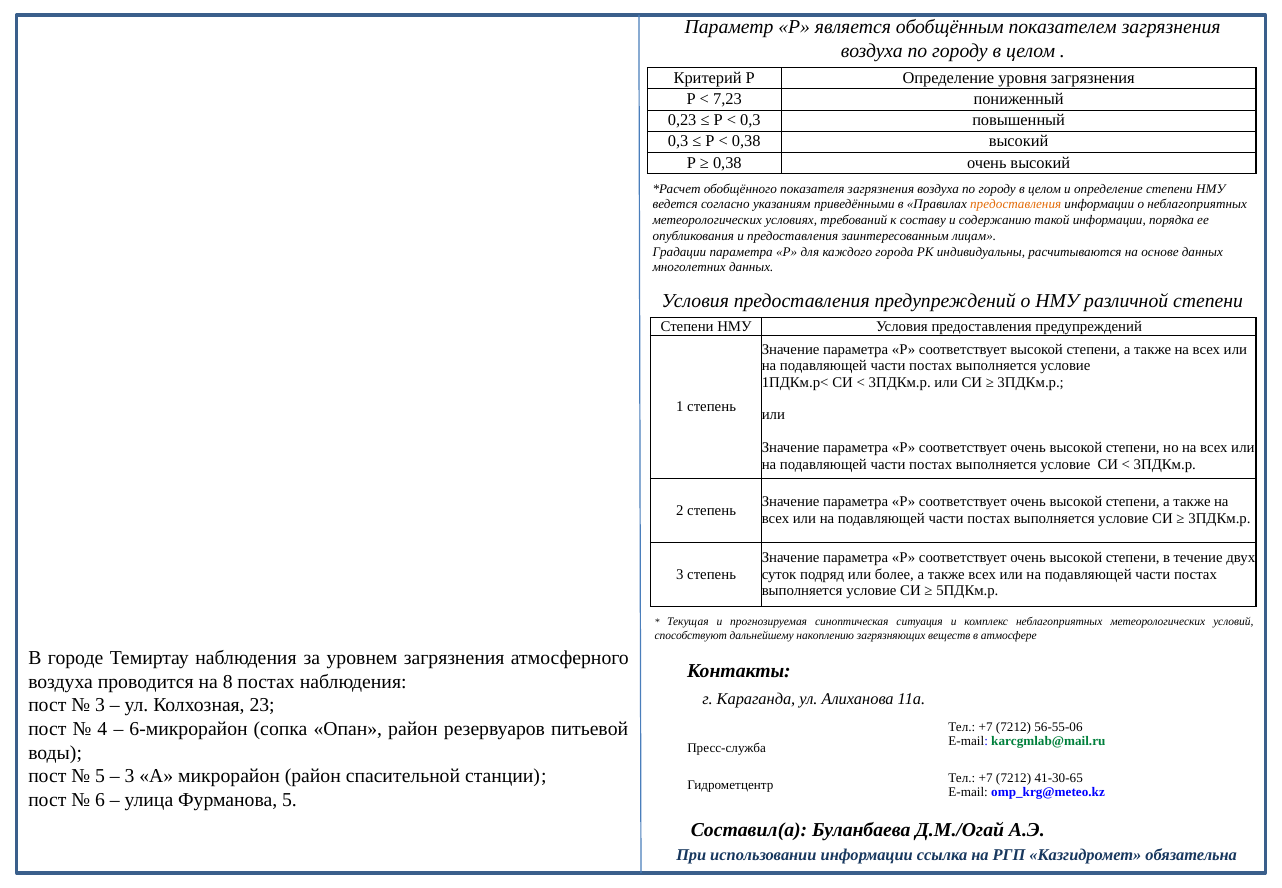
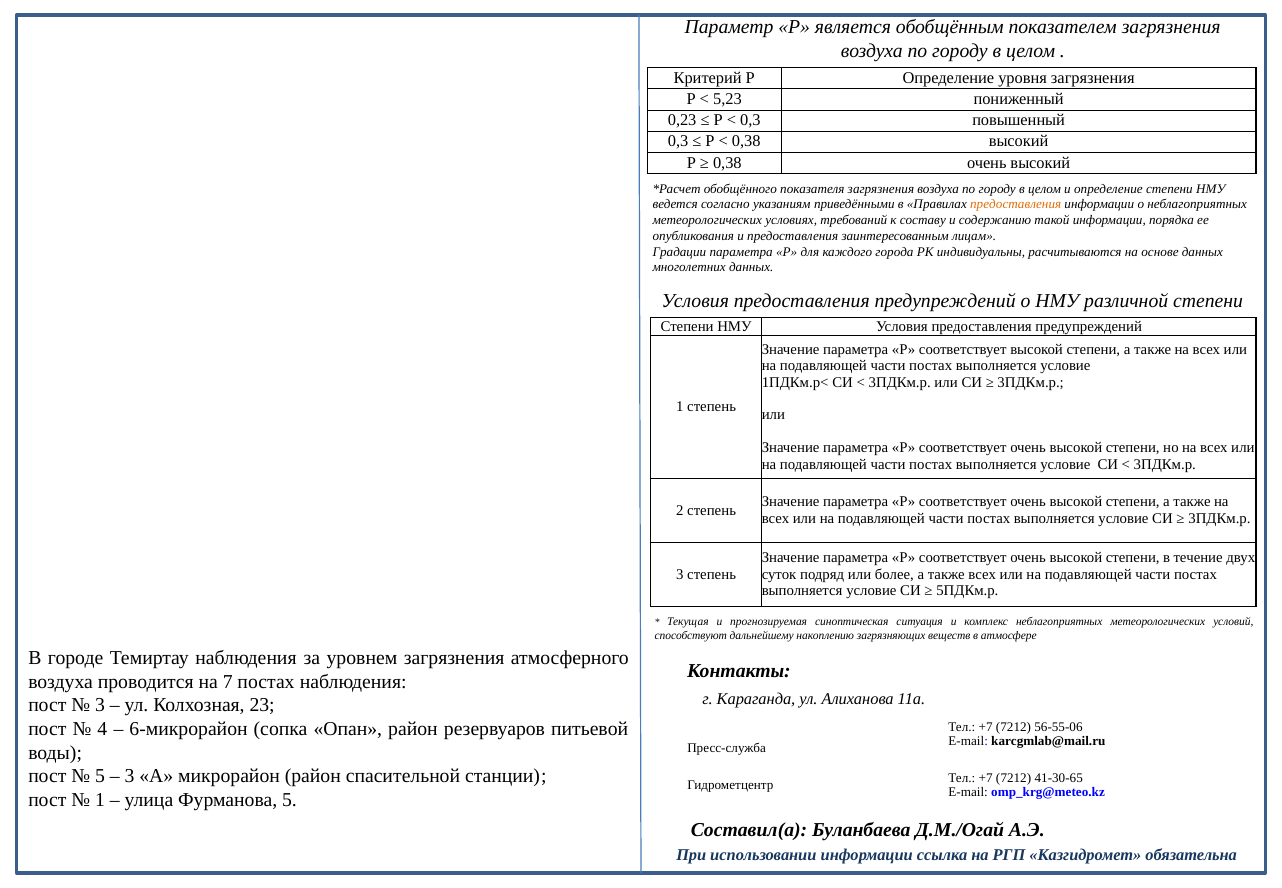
7,23: 7,23 -> 5,23 (728, 99)
8: 8 -> 7 (228, 681)
karcgmlab@mail.ru colour: green -> black (1048, 741)
6: 6 -> 1 (100, 799)
